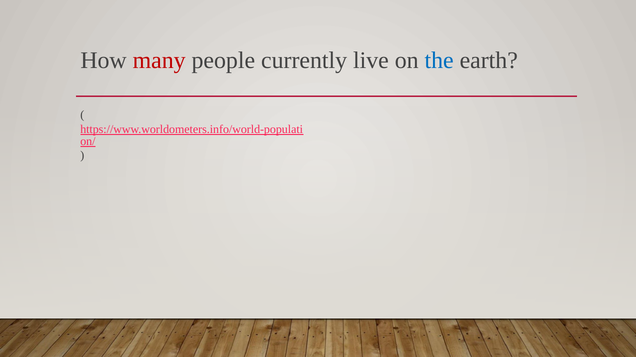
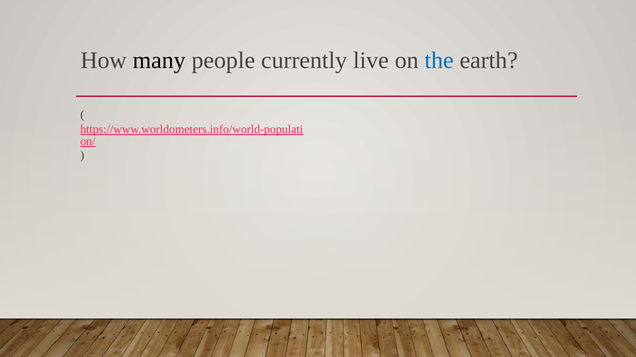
many colour: red -> black (159, 60)
